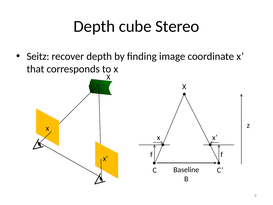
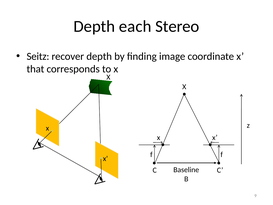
cube: cube -> each (135, 26)
